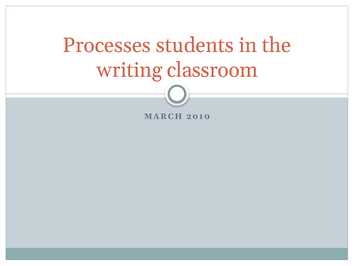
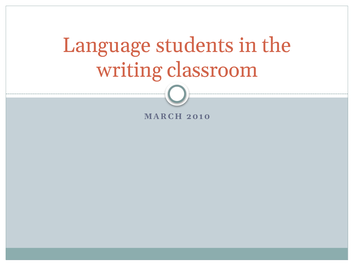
Processes: Processes -> Language (107, 45)
